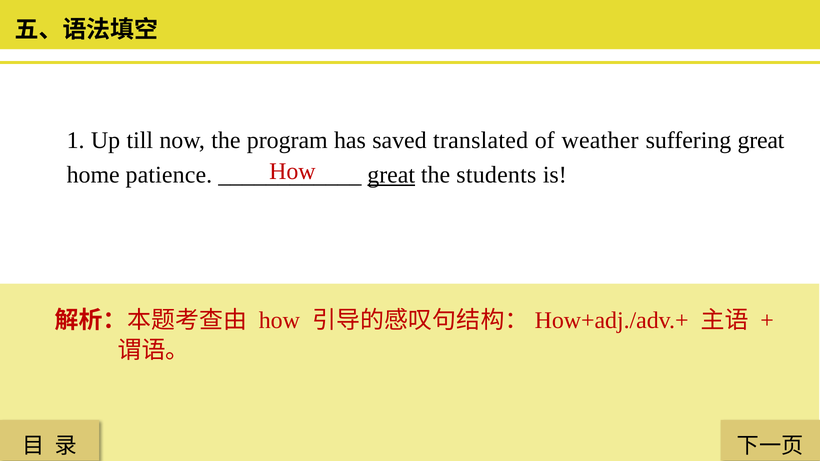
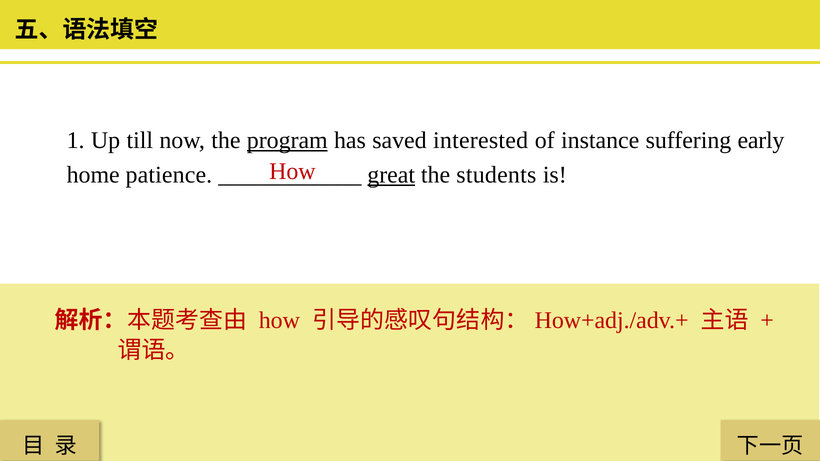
program underline: none -> present (287, 141)
translated: translated -> interested (481, 141)
weather: weather -> instance (600, 141)
suffering great: great -> early (761, 141)
